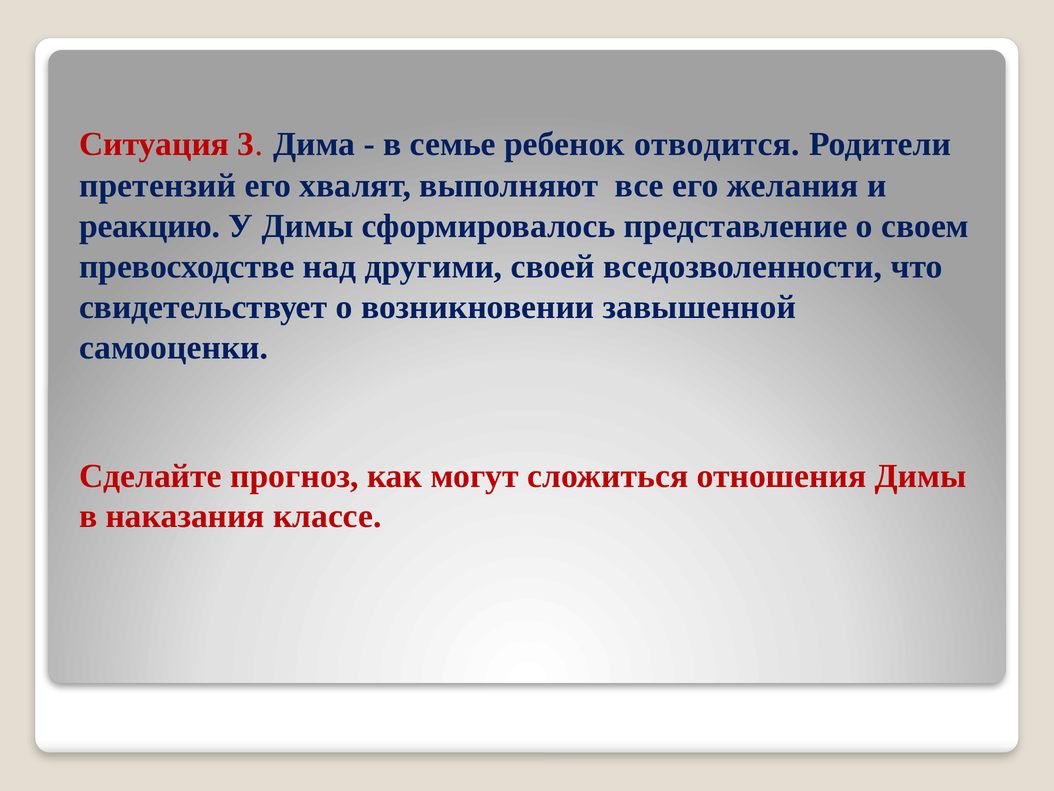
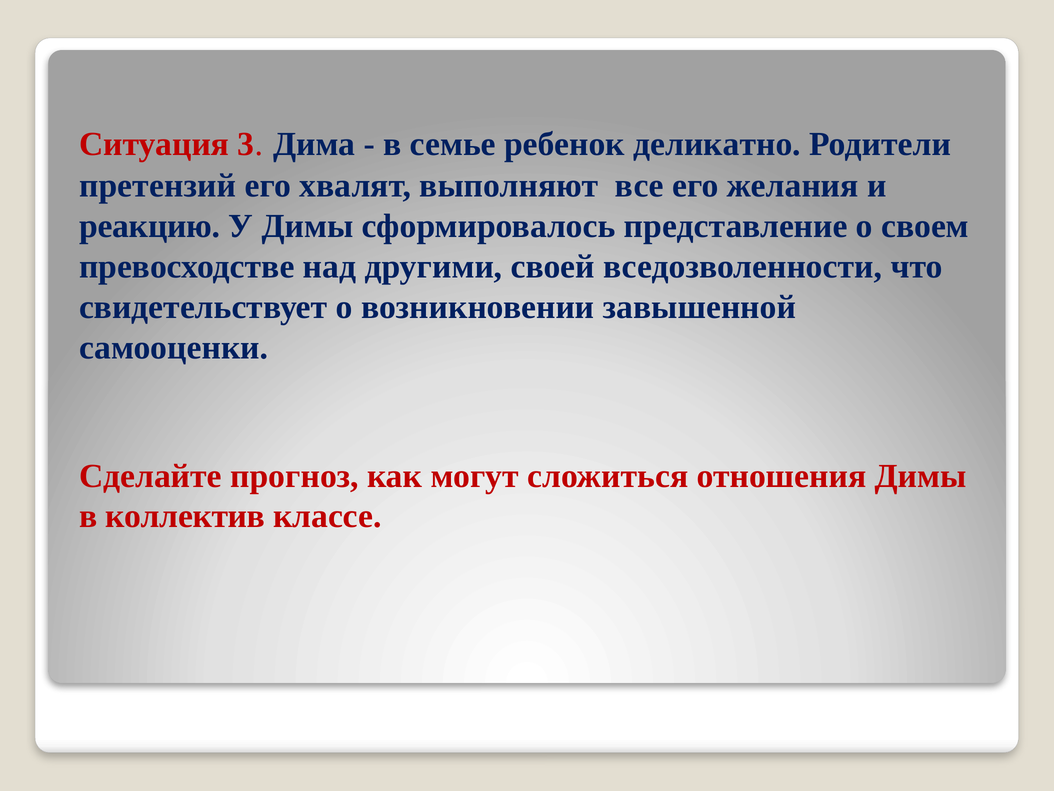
отводится: отводится -> деликатно (717, 144)
наказания: наказания -> коллектив (185, 516)
